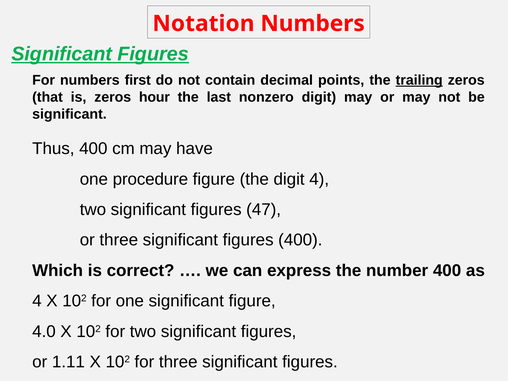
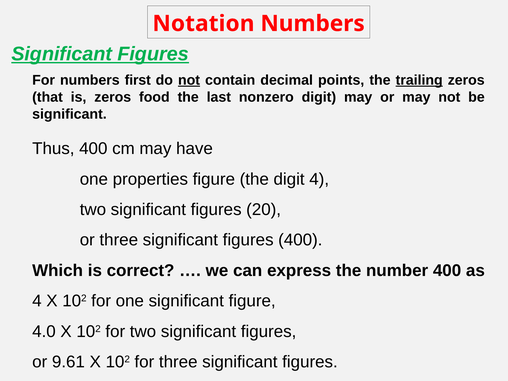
not underline: none -> present (189, 80)
hour: hour -> food (154, 97)
procedure: procedure -> properties (150, 179)
47: 47 -> 20 (264, 210)
1.11: 1.11 -> 9.61 (68, 362)
